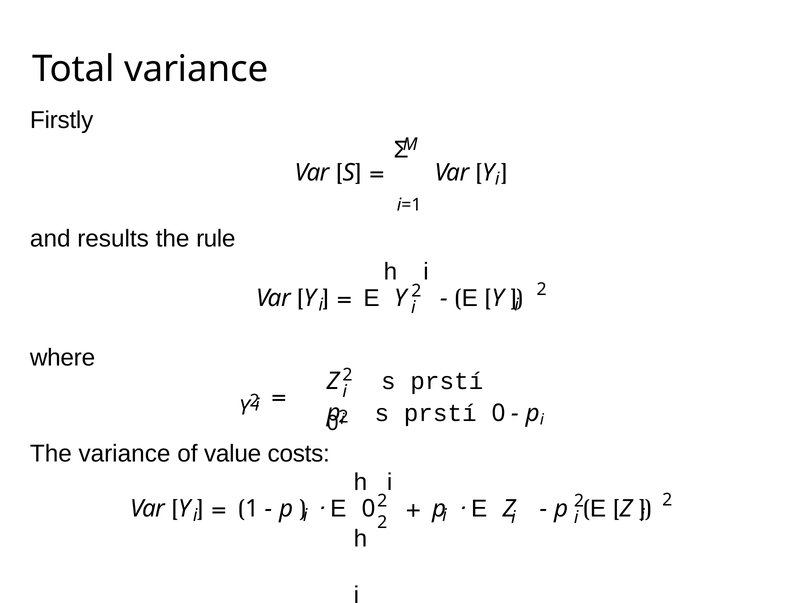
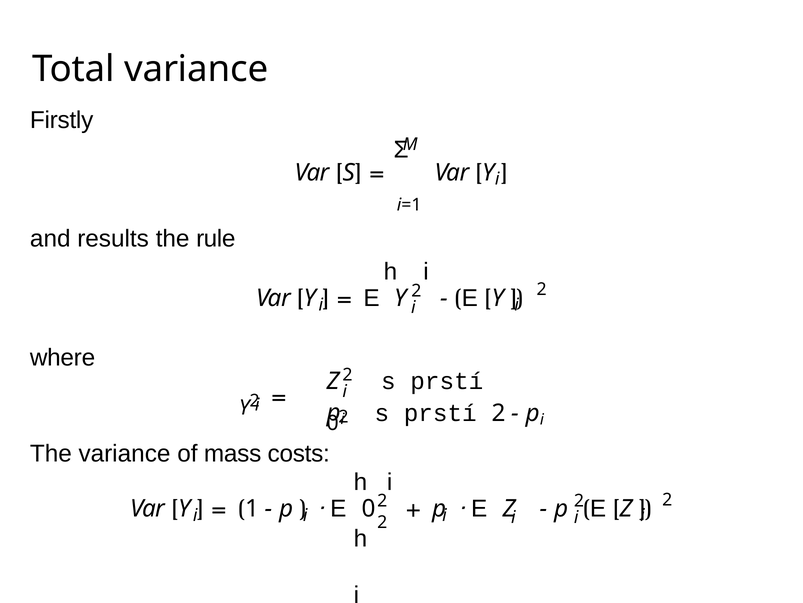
prstí 0: 0 -> 2 (499, 413)
value: value -> mass (233, 453)
